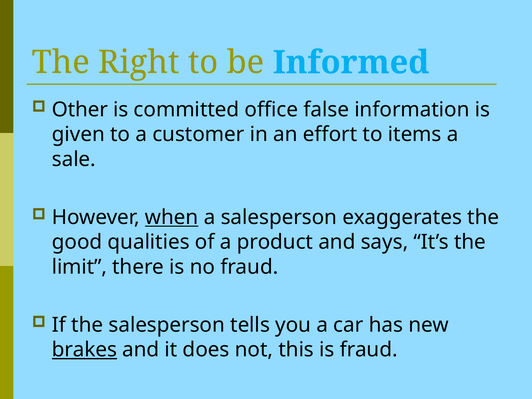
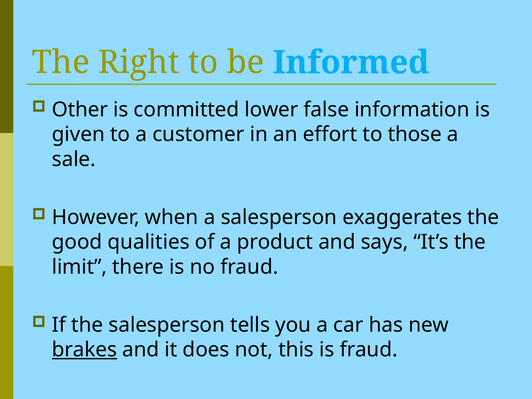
office: office -> lower (271, 110)
items: items -> those (415, 134)
when underline: present -> none (172, 217)
